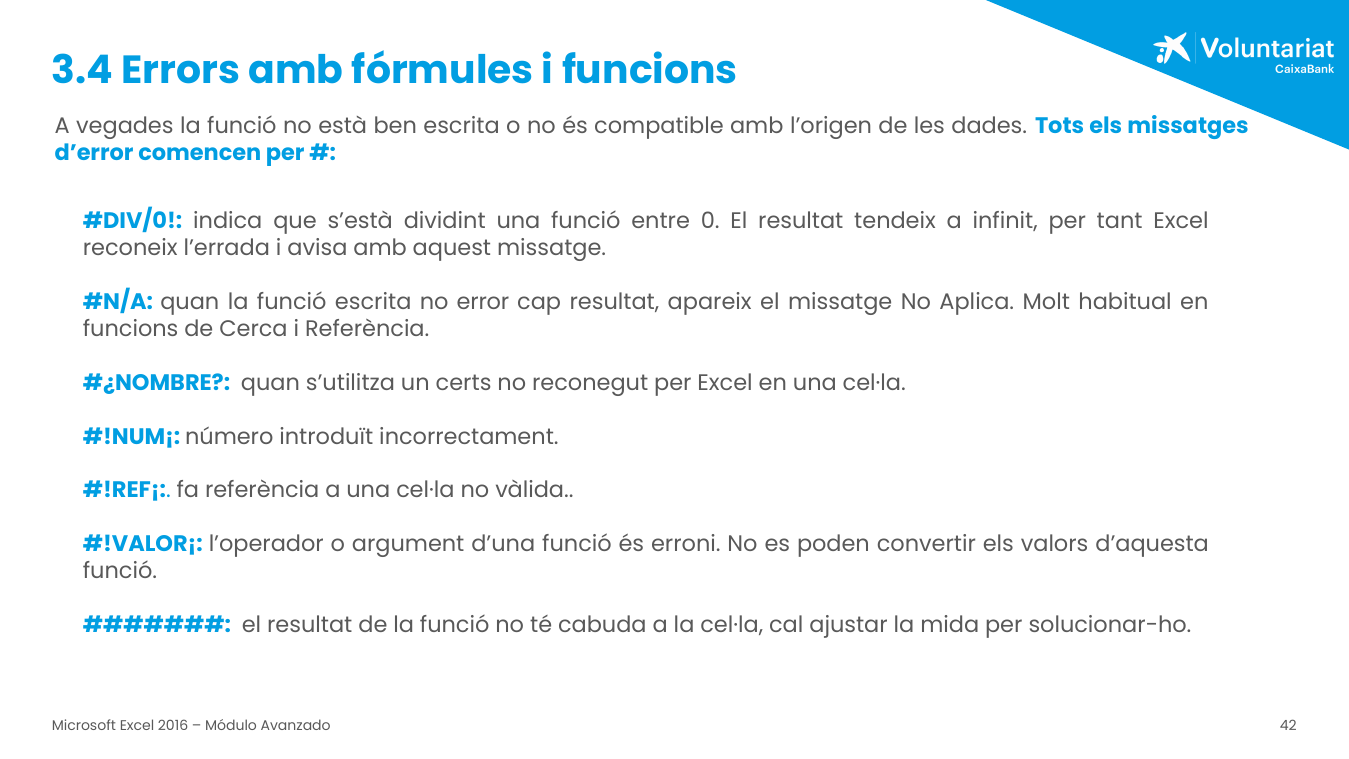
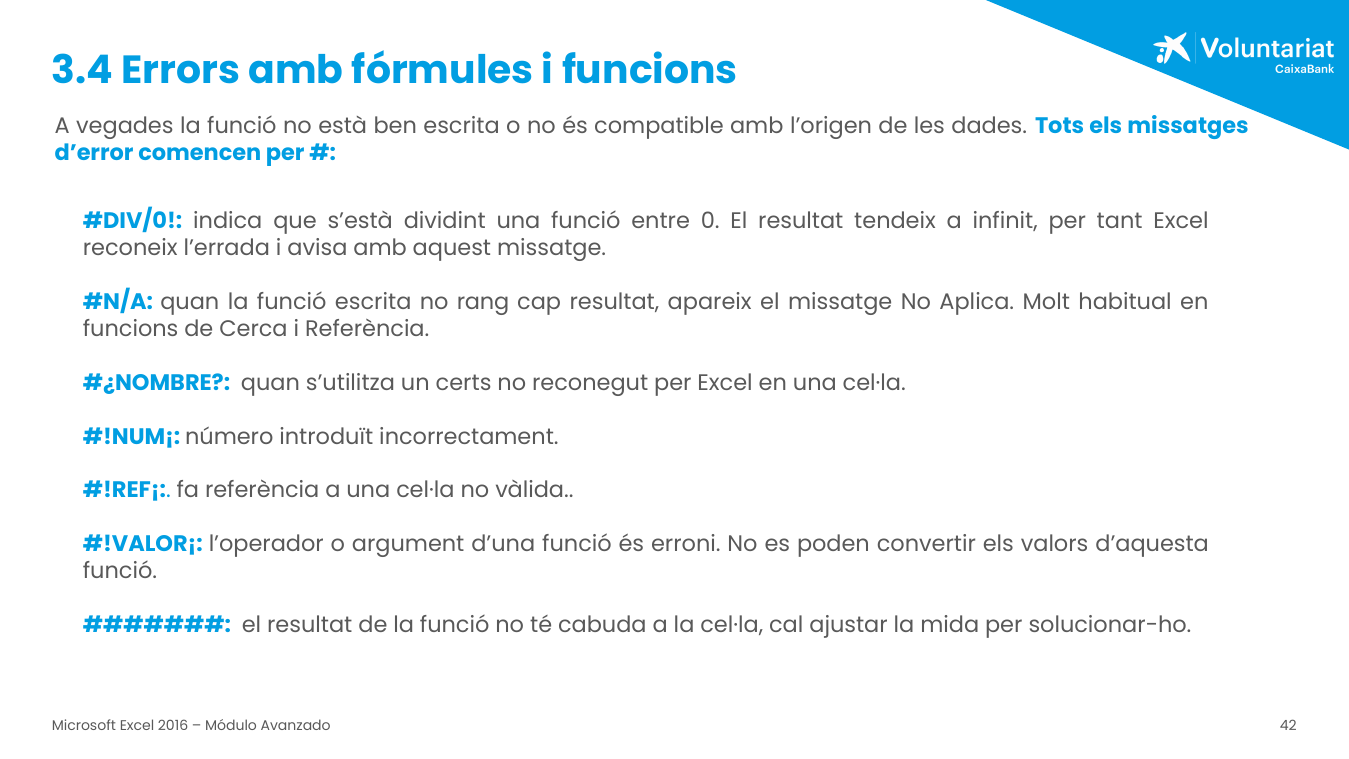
error: error -> rang (483, 302)
